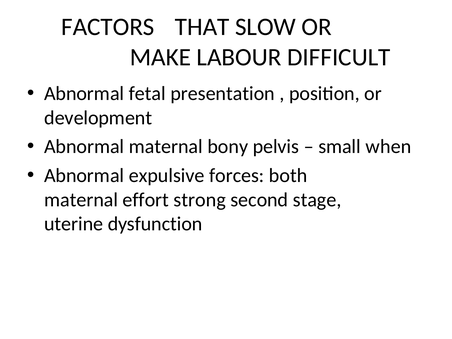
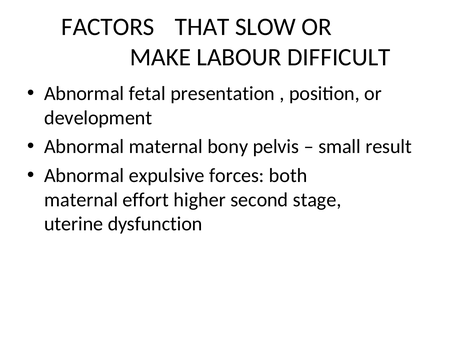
when: when -> result (389, 147)
strong: strong -> higher (200, 200)
